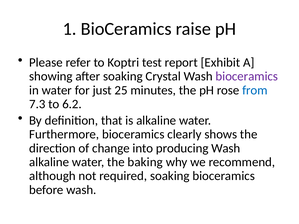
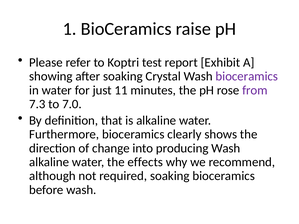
25: 25 -> 11 (121, 90)
from colour: blue -> purple (255, 90)
6.2: 6.2 -> 7.0 (72, 104)
baking: baking -> effects (145, 162)
